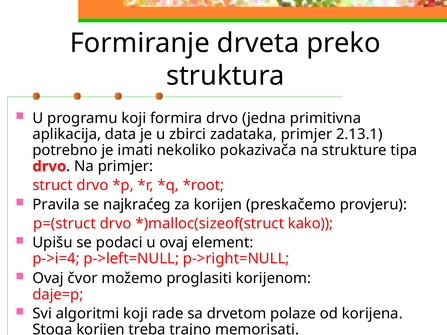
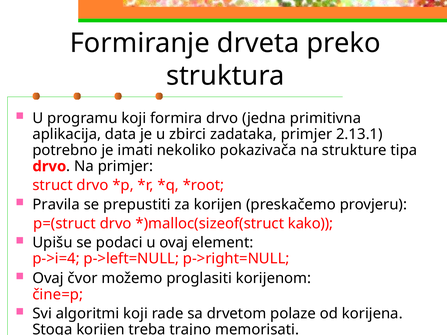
najkraćeg: najkraćeg -> prepustiti (137, 205)
daje=p: daje=p -> čine=p (58, 295)
